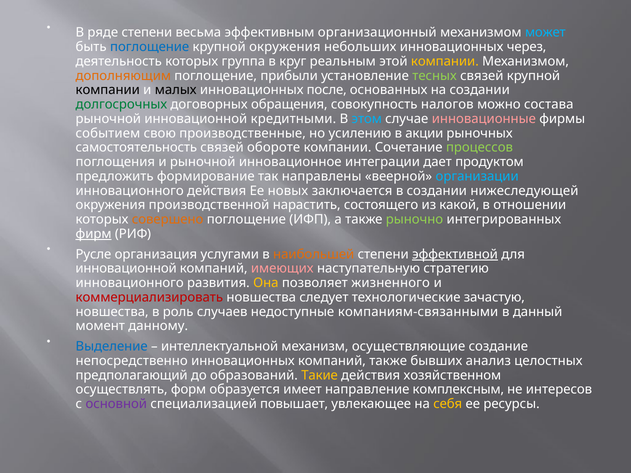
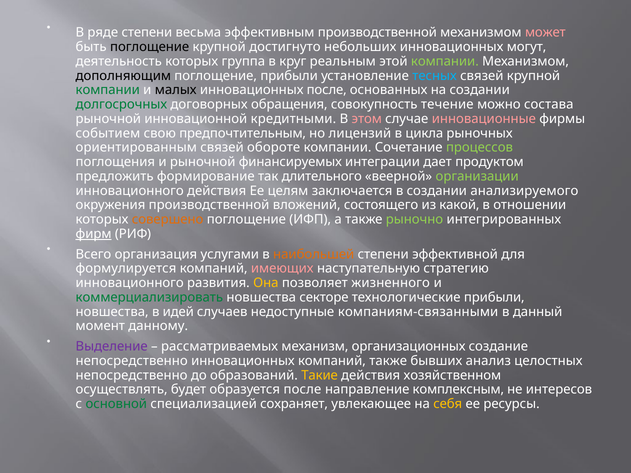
эффективным организационный: организационный -> производственной (377, 33)
может colour: light blue -> pink (545, 33)
поглощение colour: blue -> black (150, 47)
крупной окружения: окружения -> достигнуто (285, 47)
через: через -> могут (527, 47)
компании colour: yellow -> light green (445, 61)
дополняющим colour: orange -> black (123, 76)
тесных colour: light green -> light blue (435, 76)
компании colour: black -> green (108, 90)
налогов: налогов -> течение (447, 104)
этом colour: light blue -> pink (367, 119)
производственные: производственные -> предпочтительным (243, 133)
усилению: усилению -> лицензий (360, 133)
акции: акции -> цикла (424, 133)
самостоятельность: самостоятельность -> ориентированным (136, 148)
инновационное: инновационное -> финансируемых (290, 162)
направлены: направлены -> длительного (322, 176)
организации colour: light blue -> light green (477, 176)
новых: новых -> целям (288, 191)
нижеследующей: нижеследующей -> анализируемого (524, 191)
нарастить: нарастить -> вложений (307, 205)
Русле: Русле -> Всего (93, 254)
эффективной underline: present -> none (455, 254)
инновационной: инновационной -> формулируется (126, 269)
коммерциализировать colour: red -> green (149, 297)
следует: следует -> секторе (324, 297)
технологические зачастую: зачастую -> прибыли (494, 297)
роль: роль -> идей (178, 312)
Выделение colour: blue -> purple (112, 347)
интеллектуальной: интеллектуальной -> рассматриваемых (220, 347)
осуществляющие: осуществляющие -> организационных (409, 347)
предполагающий: предполагающий -> непосредственно (132, 375)
форм: форм -> будет (189, 390)
образуется имеет: имеет -> после (302, 390)
основной colour: purple -> green (116, 404)
повышает: повышает -> сохраняет (294, 404)
